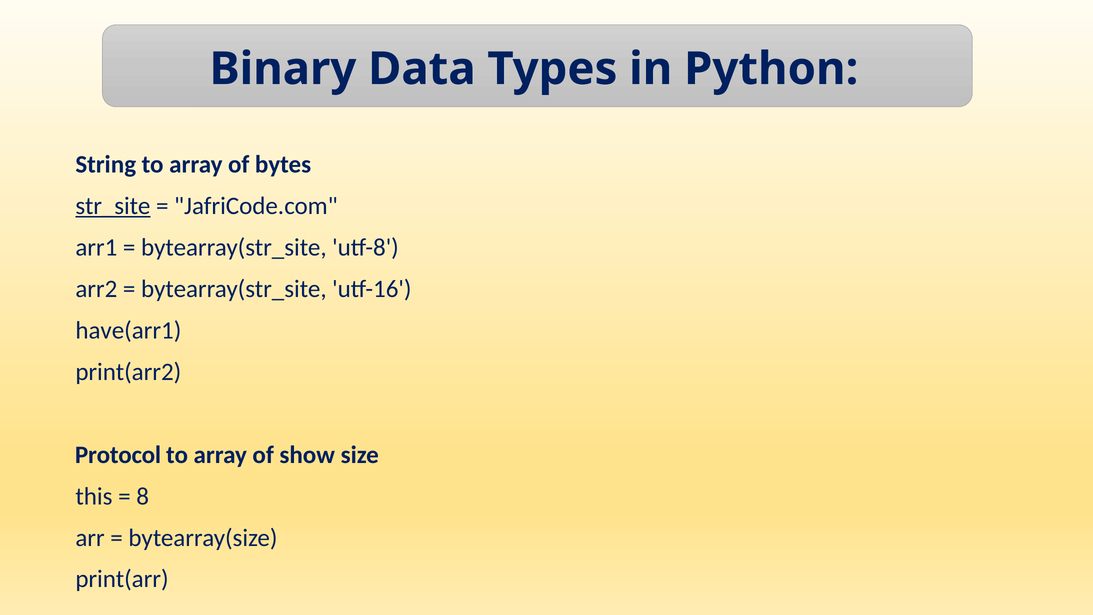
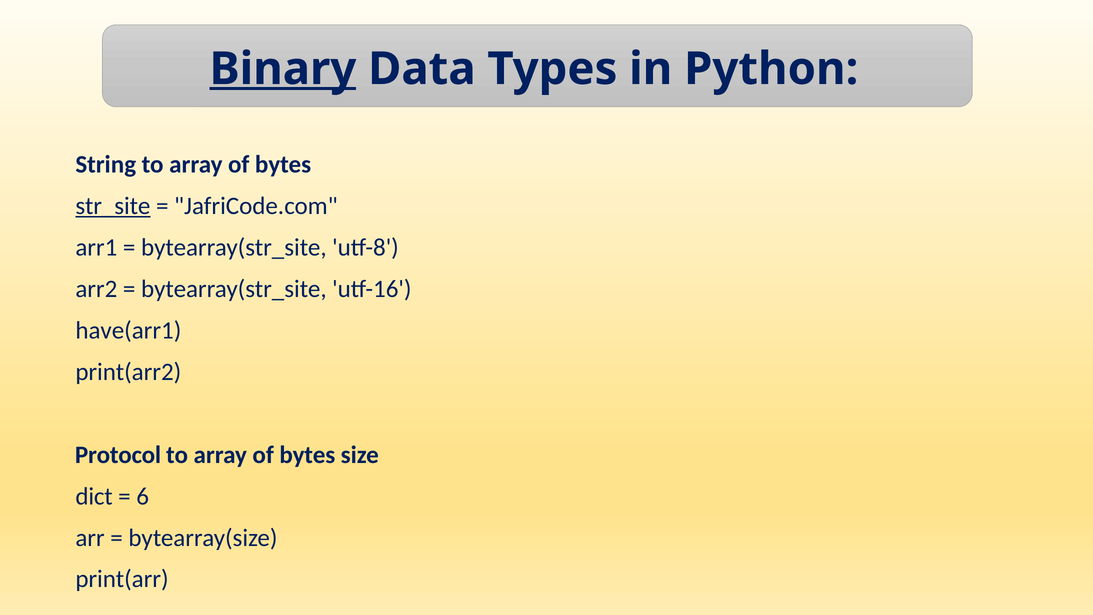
Binary underline: none -> present (283, 69)
show: show -> bytes (307, 455)
this: this -> dict (94, 496)
8: 8 -> 6 (143, 496)
